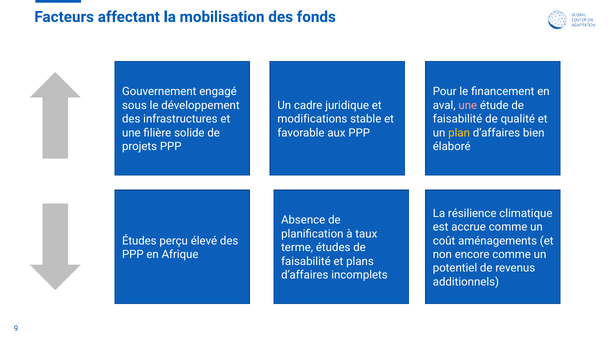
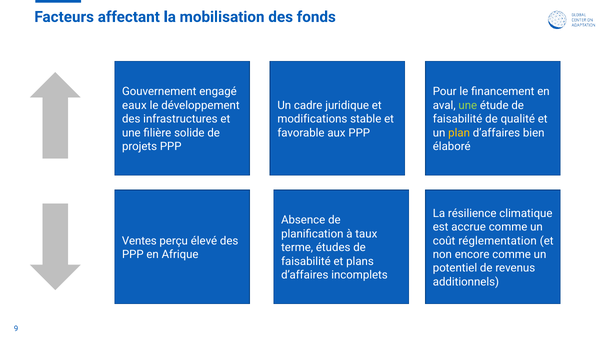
sous: sous -> eaux (134, 105)
une colour: pink -> light green (468, 105)
Études: Études -> Ventes (139, 241)
aménagements: aménagements -> réglementation (498, 241)
